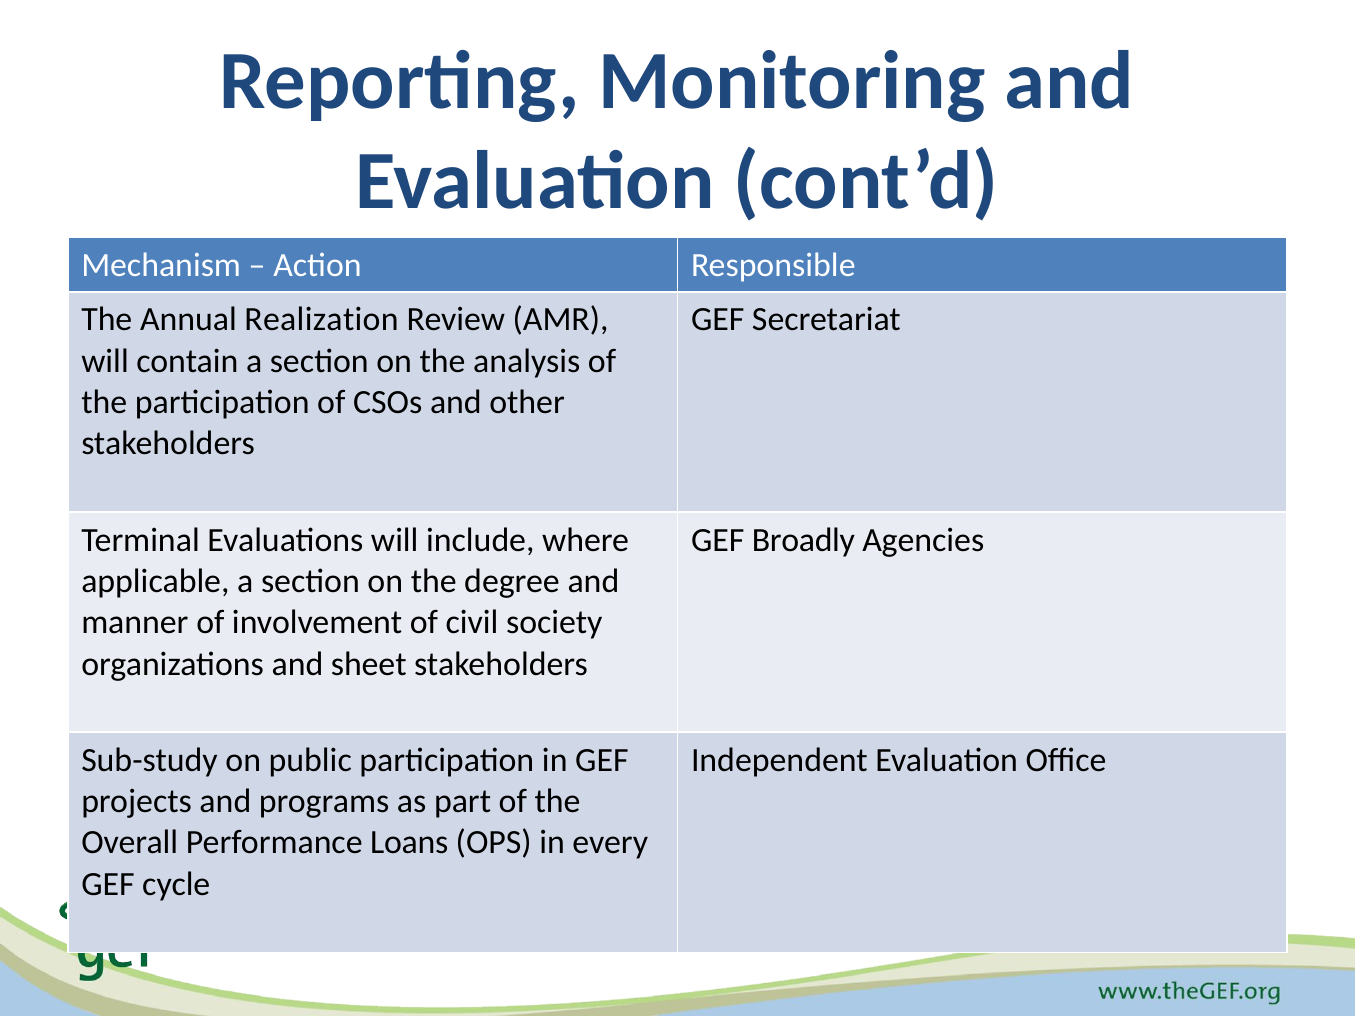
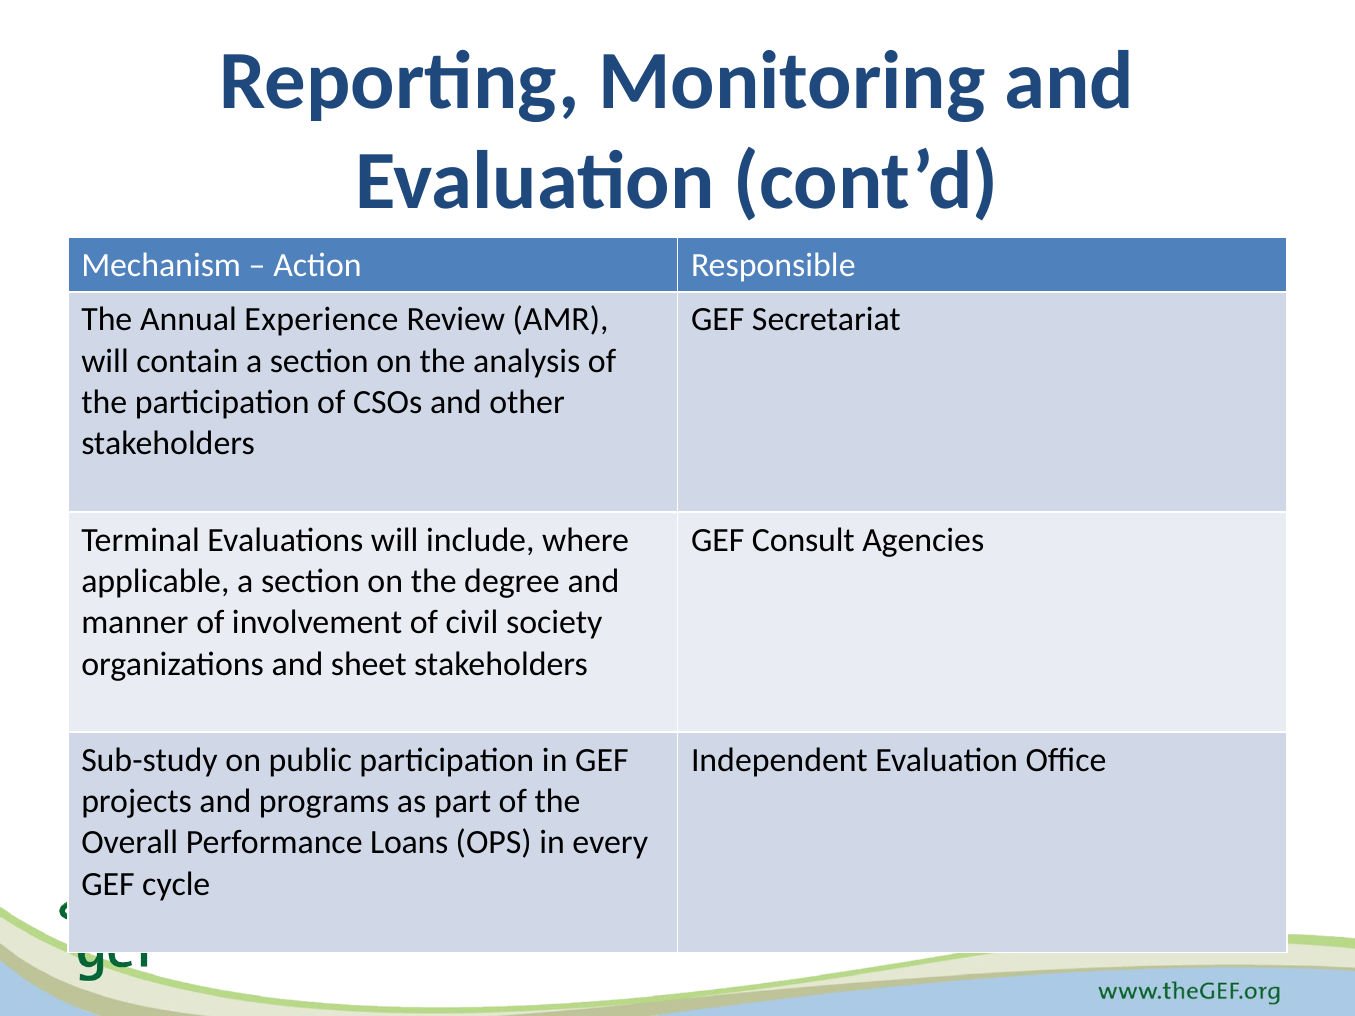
Realization: Realization -> Experience (321, 320)
Broadly: Broadly -> Consult (803, 540)
